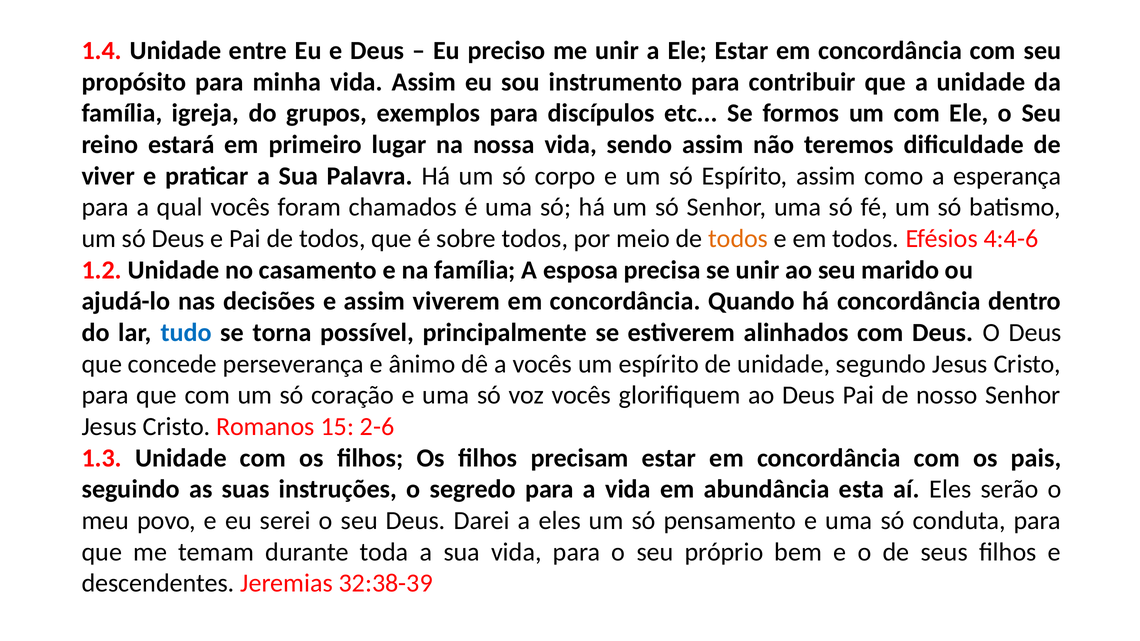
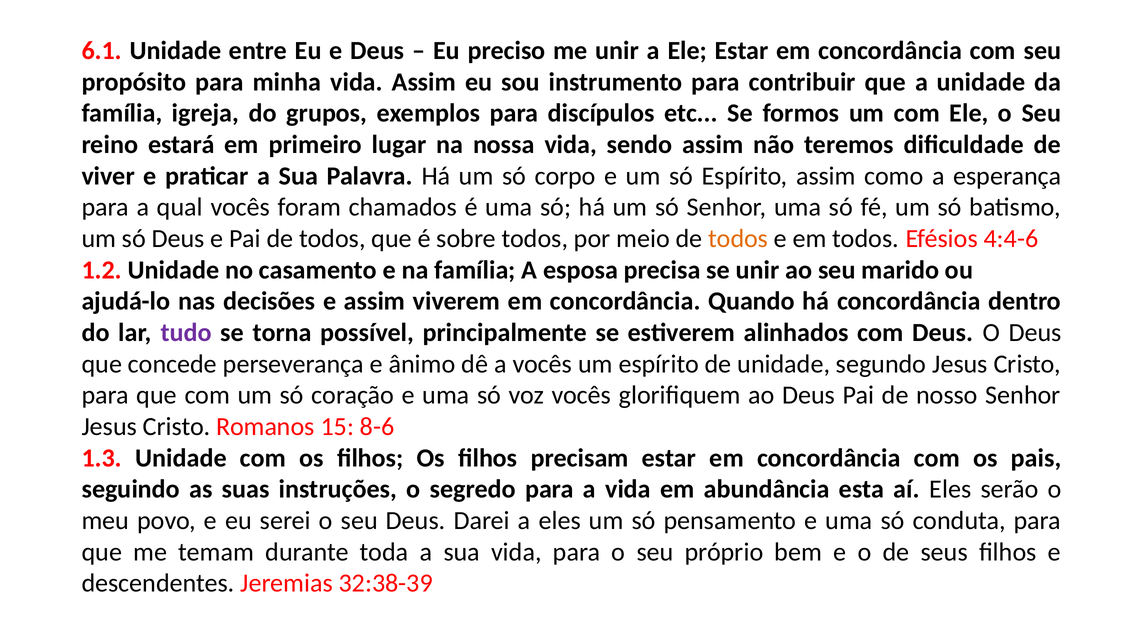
1.4: 1.4 -> 6.1 (102, 51)
tudo colour: blue -> purple (186, 333)
2-6: 2-6 -> 8-6 (377, 427)
